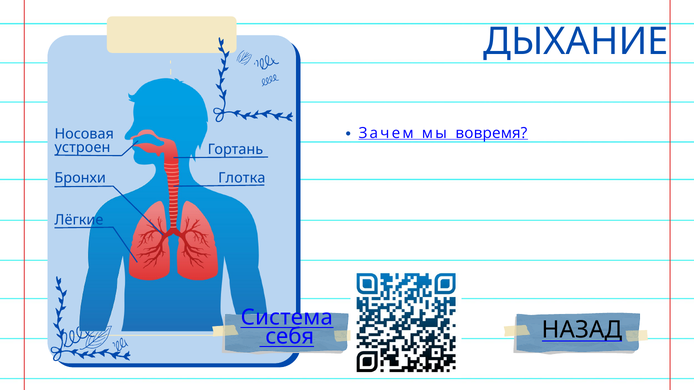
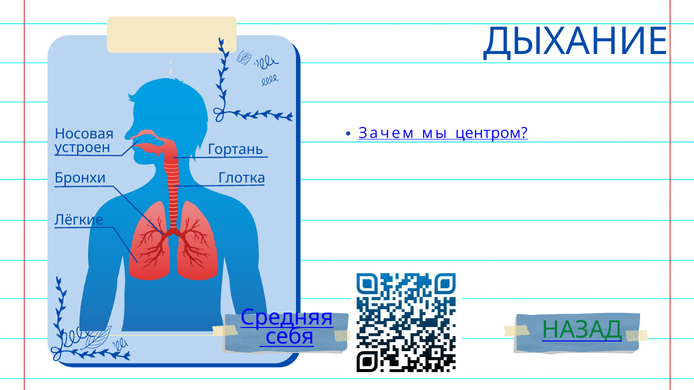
вовремя: вовремя -> центром (491, 133)
Система: Система -> Средняя (287, 318)
НАЗАД colour: black -> green (582, 330)
